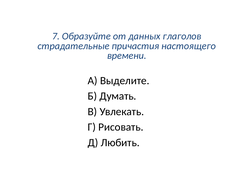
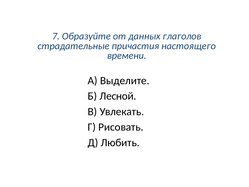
Думать: Думать -> Лесной (118, 96)
